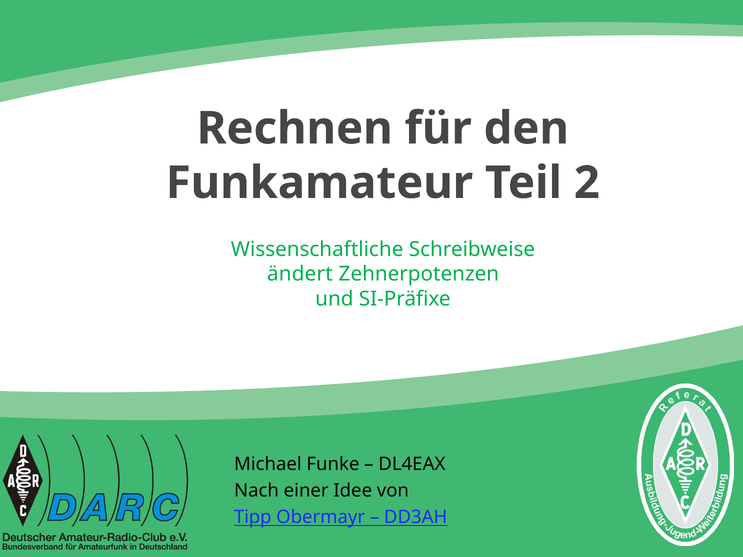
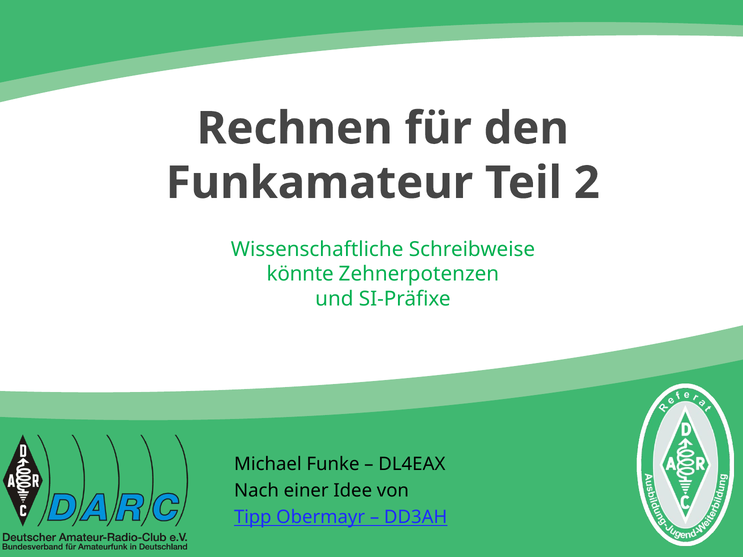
ändert: ändert -> könnte (300, 274)
